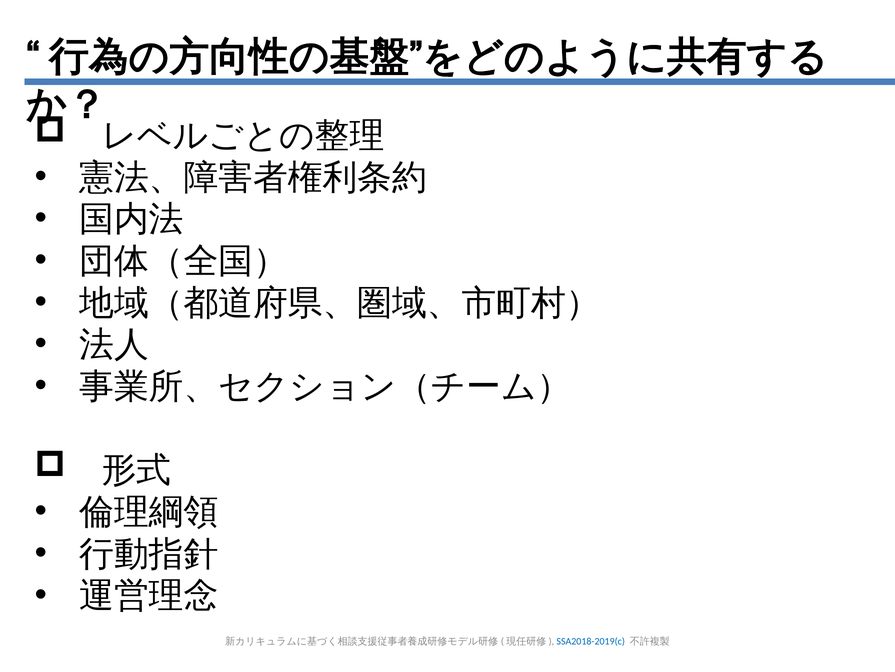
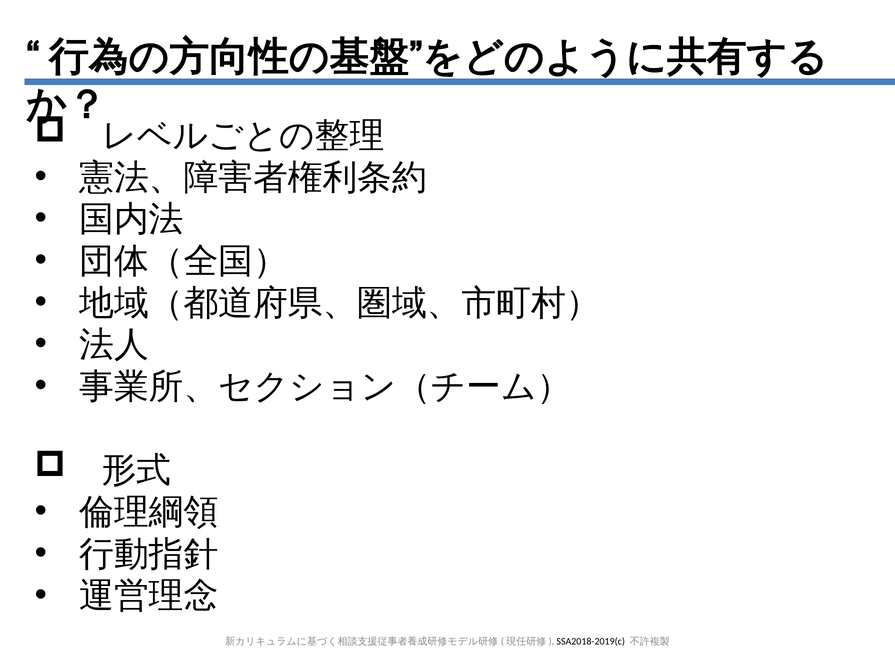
SSA2018-2019(c colour: blue -> black (591, 641)
